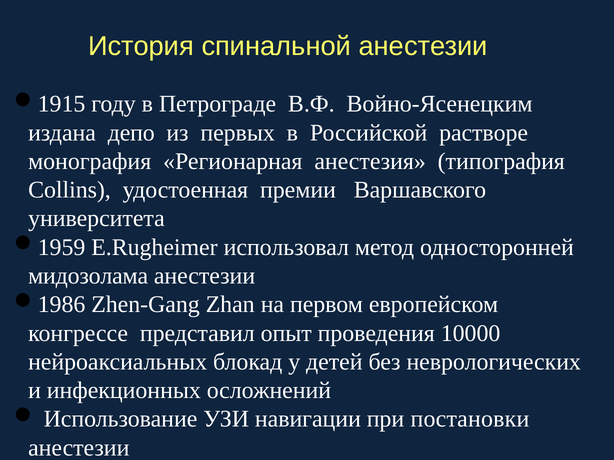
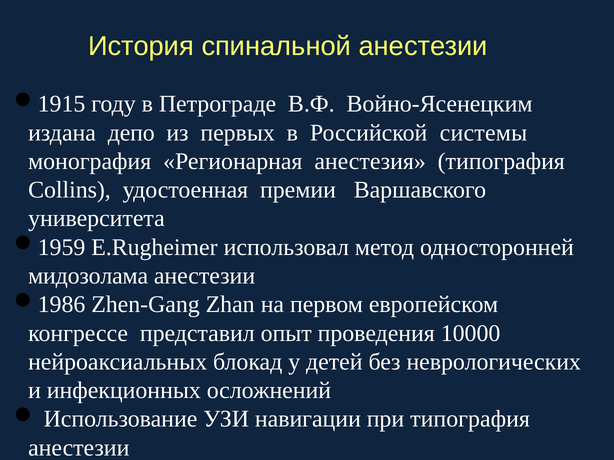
растворе: растворе -> системы (483, 133)
при постановки: постановки -> типография (470, 420)
